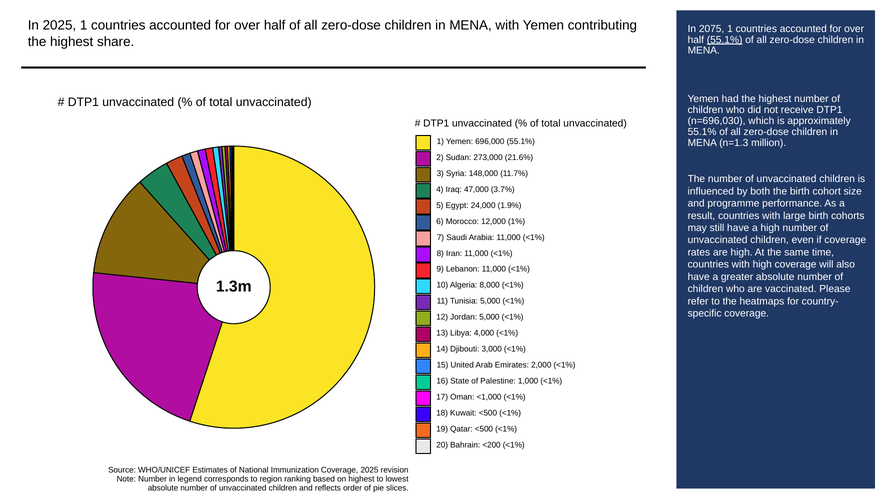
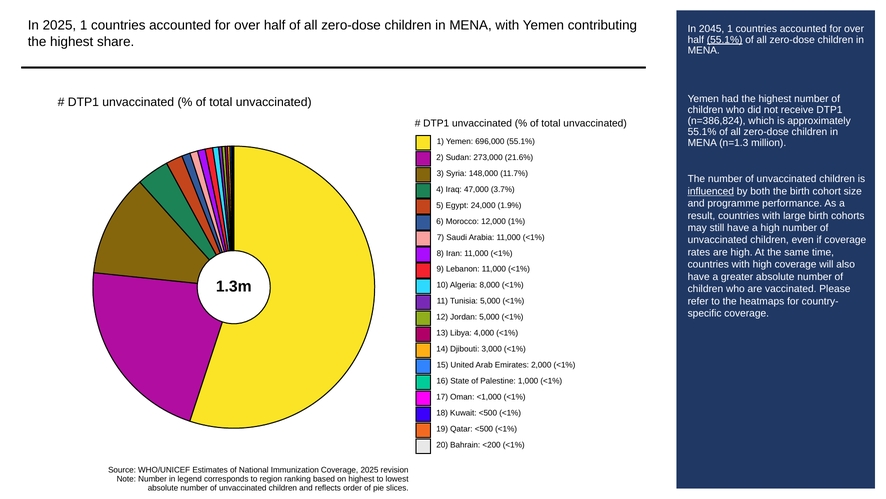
2075: 2075 -> 2045 (712, 29)
n=696,030: n=696,030 -> n=386,824 (717, 121)
influenced underline: none -> present (711, 191)
